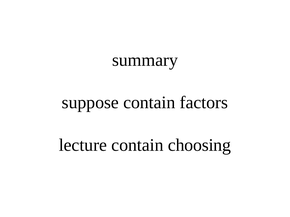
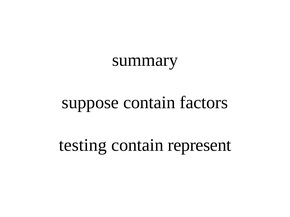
lecture: lecture -> testing (83, 145)
choosing: choosing -> represent (199, 145)
